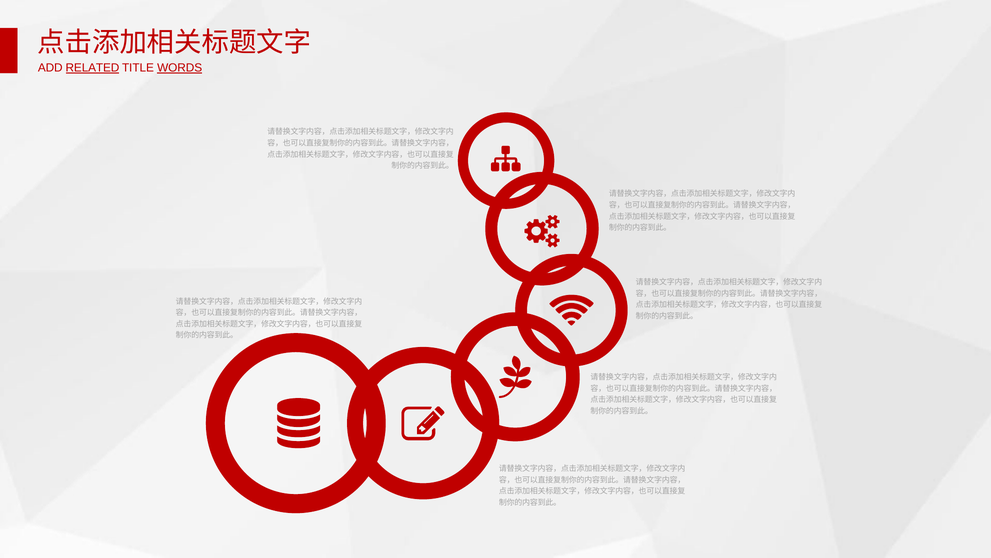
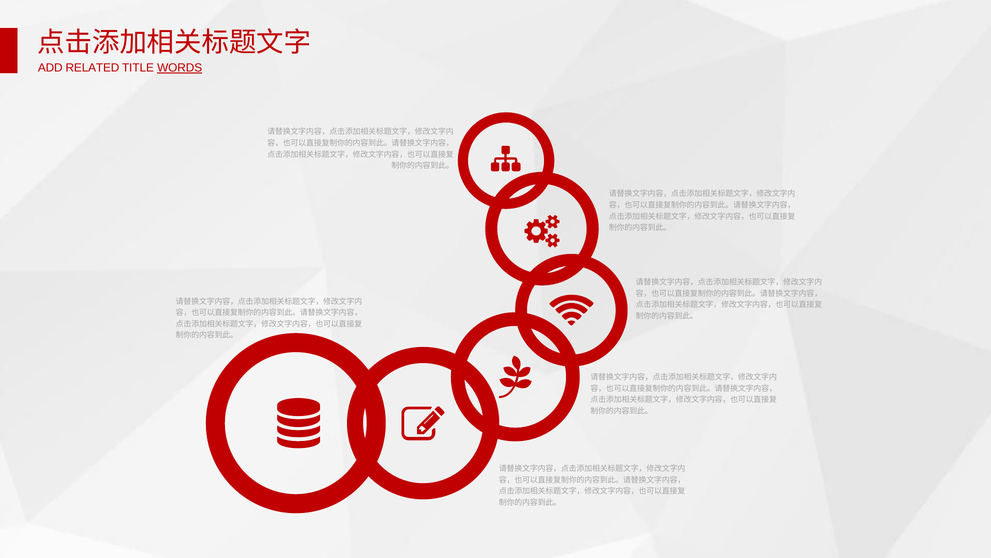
RELATED underline: present -> none (92, 68)
